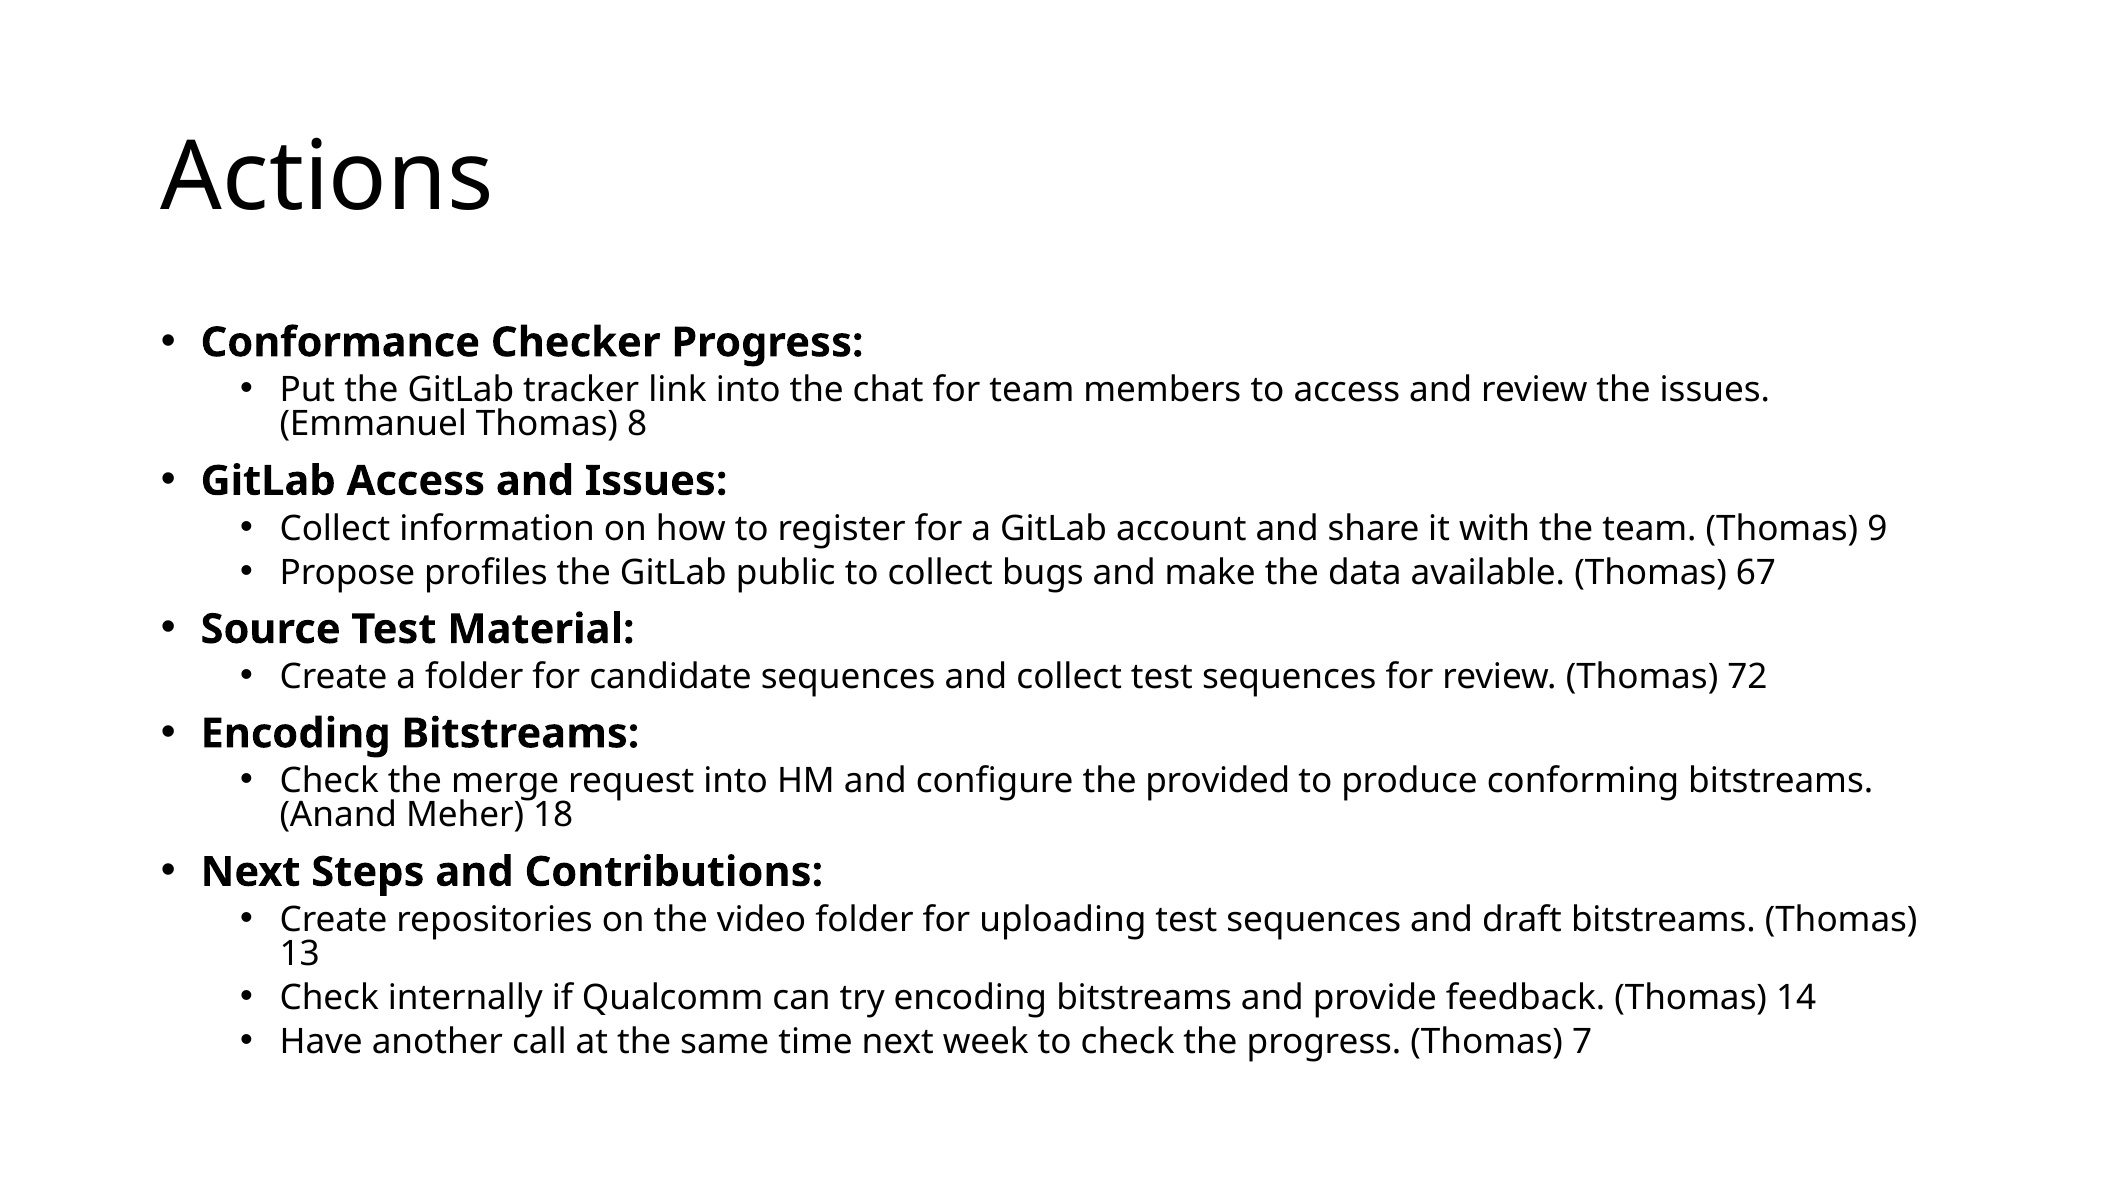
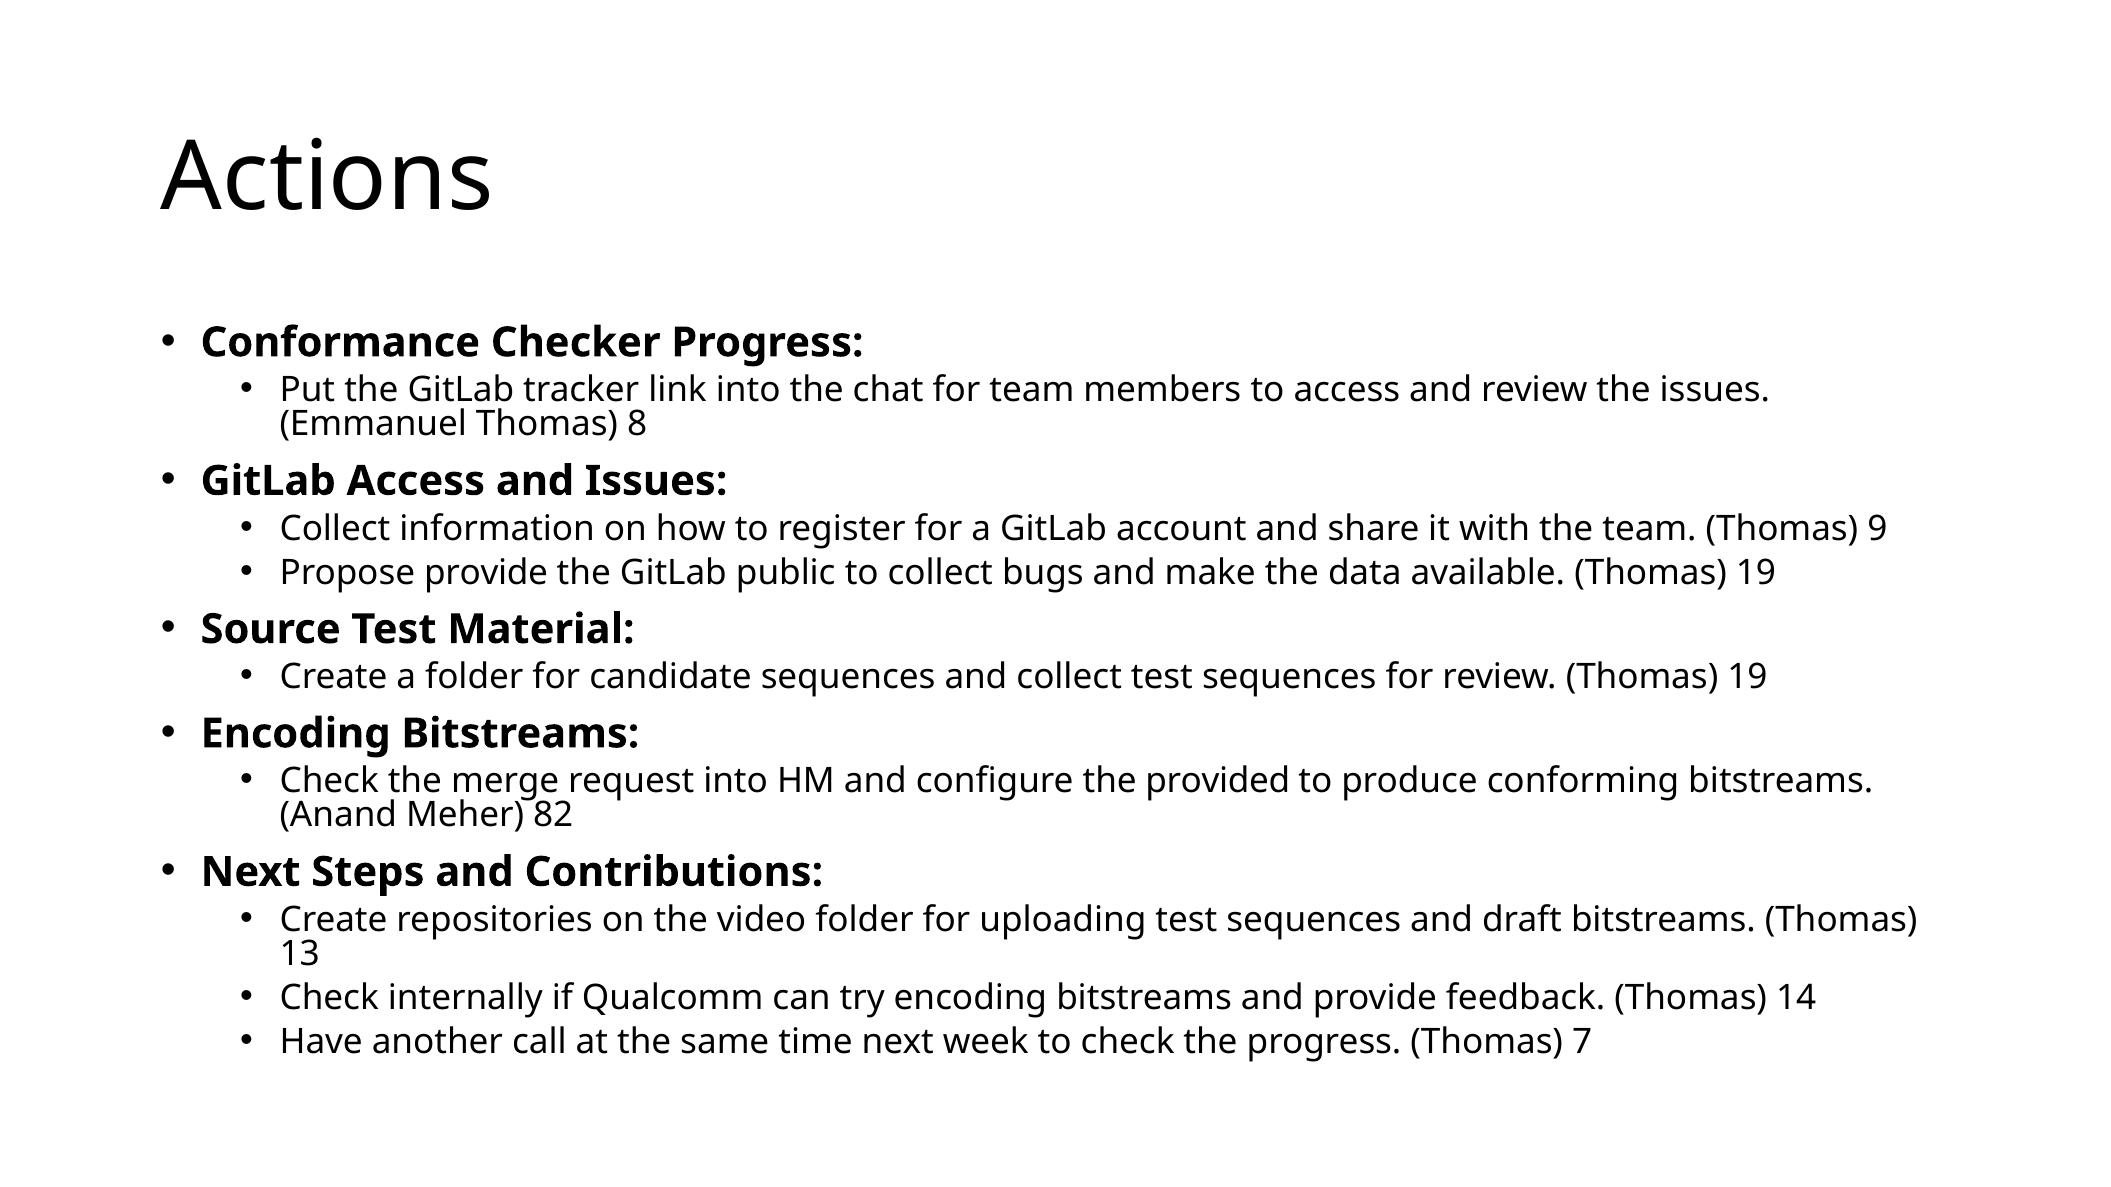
Propose profiles: profiles -> provide (486, 573)
available Thomas 67: 67 -> 19 (1756, 573)
review Thomas 72: 72 -> 19 (1747, 677)
18: 18 -> 82 (553, 816)
